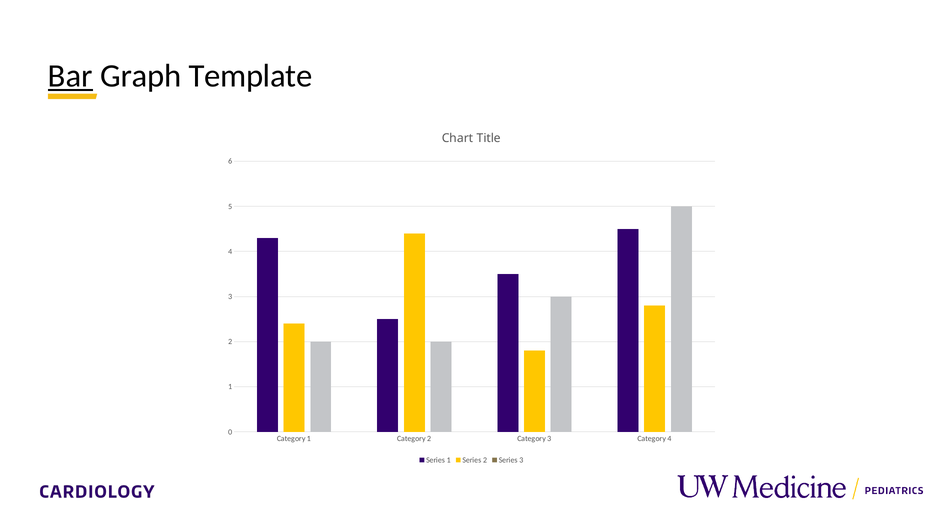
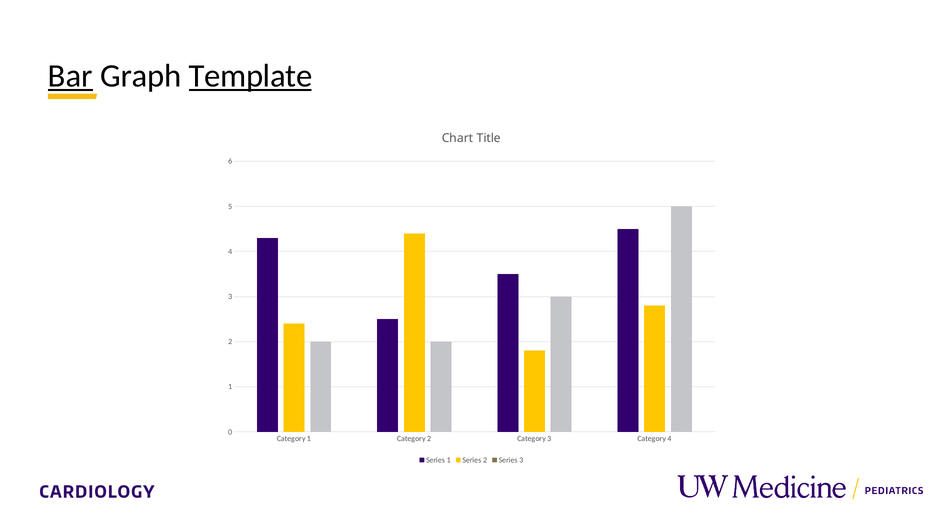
Template underline: none -> present (251, 76)
